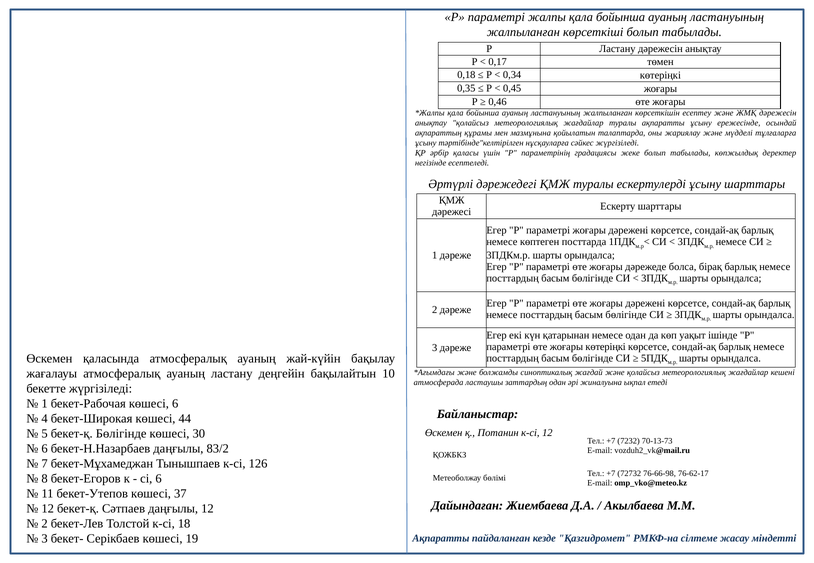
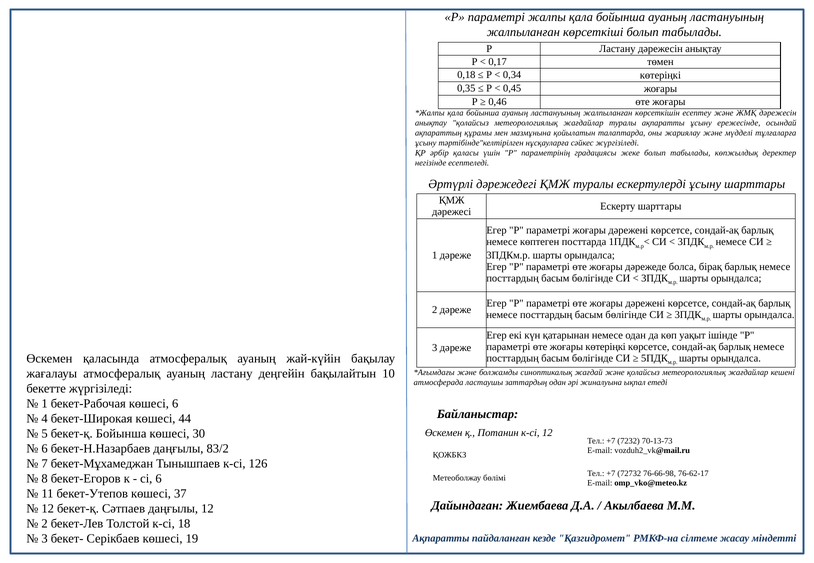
бекет-қ Бөлігінде: Бөлігінде -> Бойынша (121, 434)
